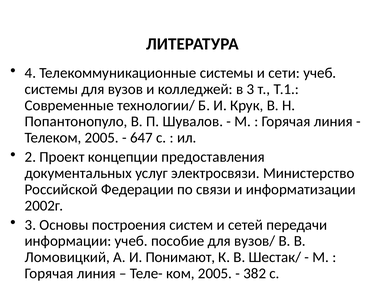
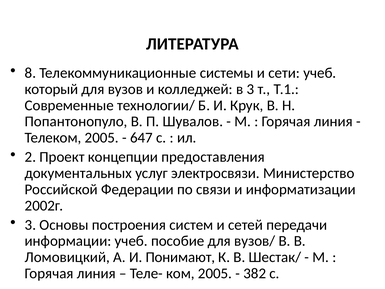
4: 4 -> 8 (30, 73)
системы: системы -> который (51, 89)
